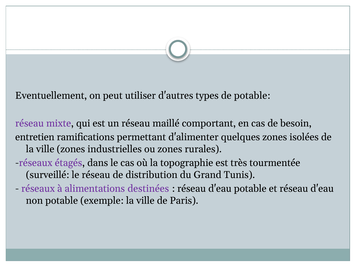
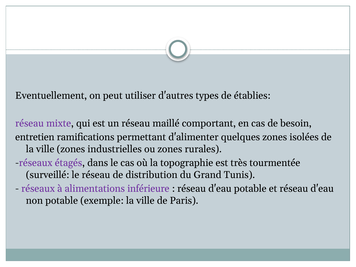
de potable: potable -> établies (252, 96)
destinées: destinées -> inférieure (148, 189)
